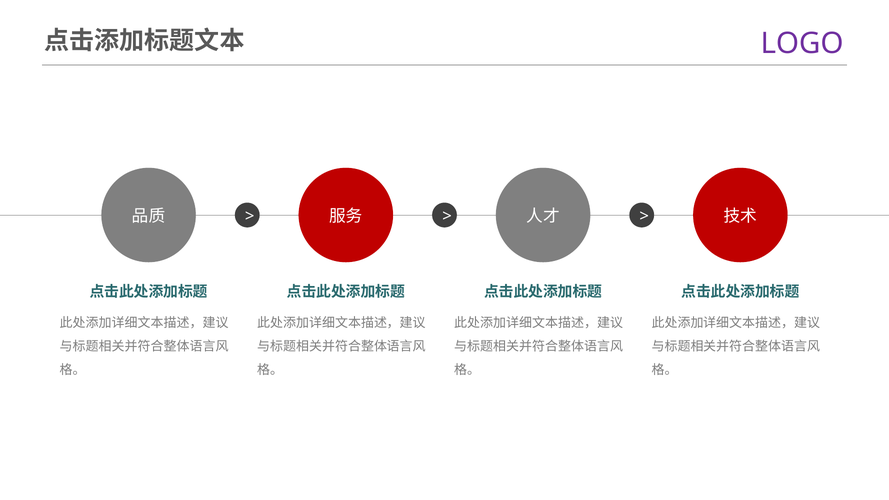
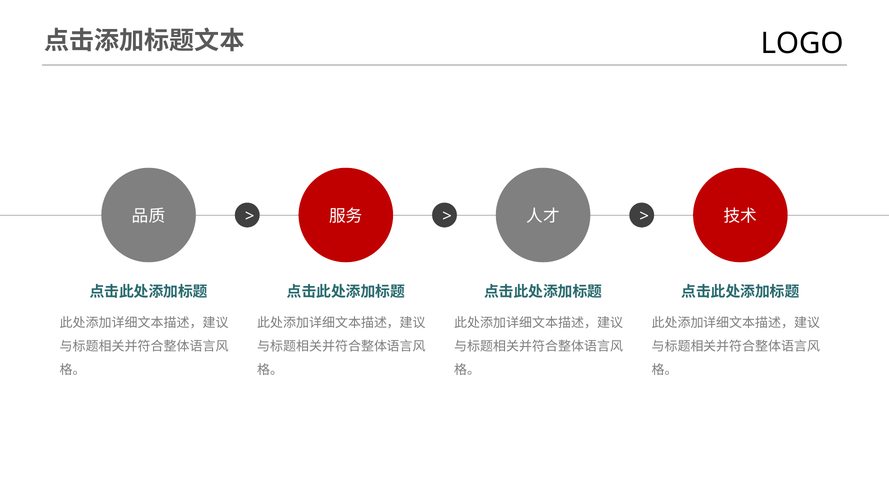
LOGO colour: purple -> black (802, 43)
